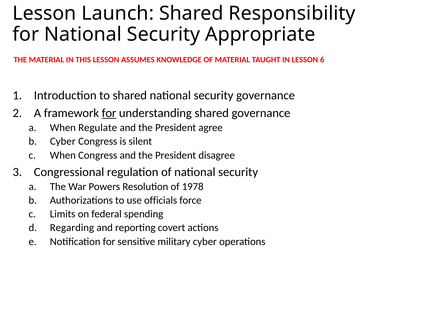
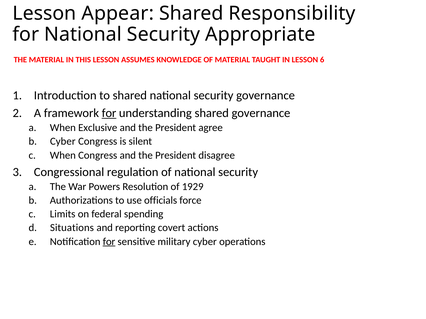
Launch: Launch -> Appear (118, 13)
Regulate: Regulate -> Exclusive (98, 128)
1978: 1978 -> 1929 (193, 187)
Regarding: Regarding -> Situations (72, 228)
for underline: none -> present (109, 242)
